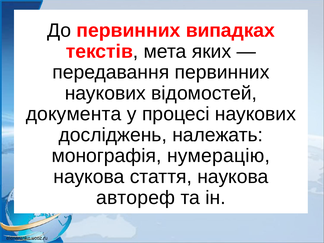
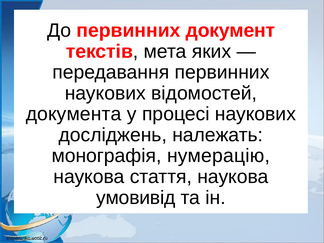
випадках: випадках -> документ (230, 30)
автореф: автореф -> умовивід (136, 198)
